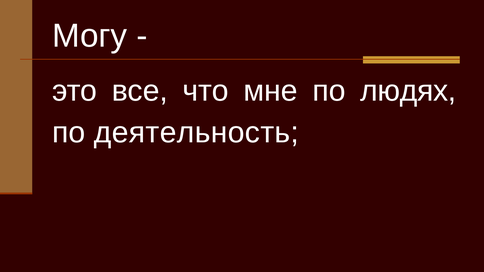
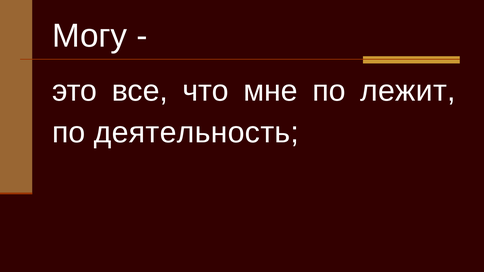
людях: людях -> лежит (408, 91)
